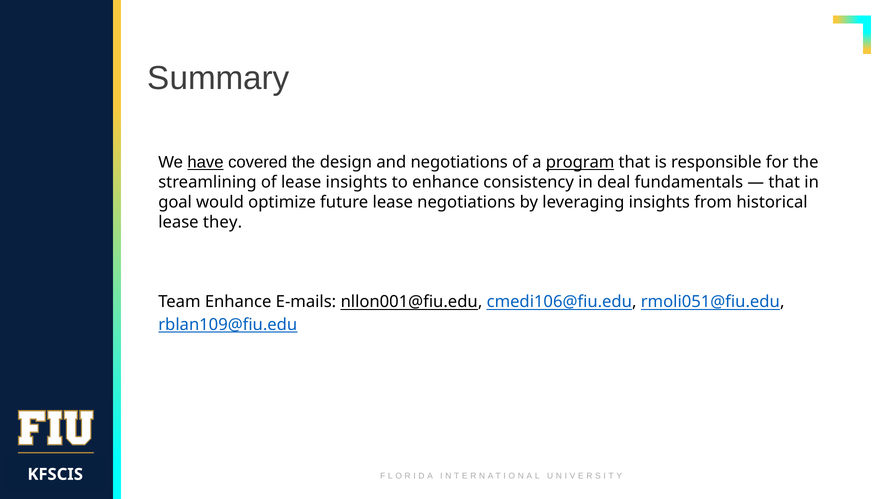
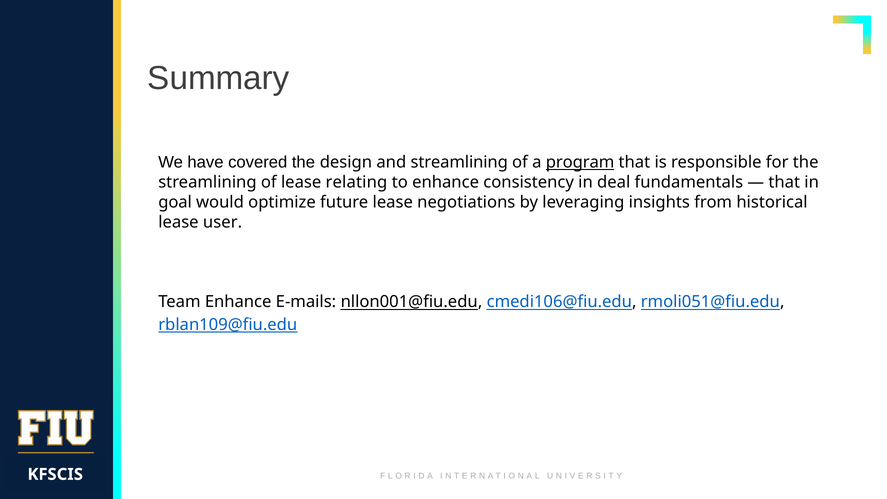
have underline: present -> none (206, 162)
and negotiations: negotiations -> streamlining (459, 162)
lease insights: insights -> relating (356, 182)
they: they -> user (223, 222)
